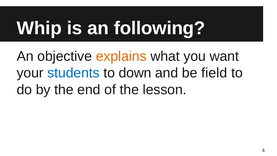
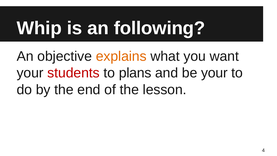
students colour: blue -> red (74, 73)
down: down -> plans (135, 73)
be field: field -> your (214, 73)
